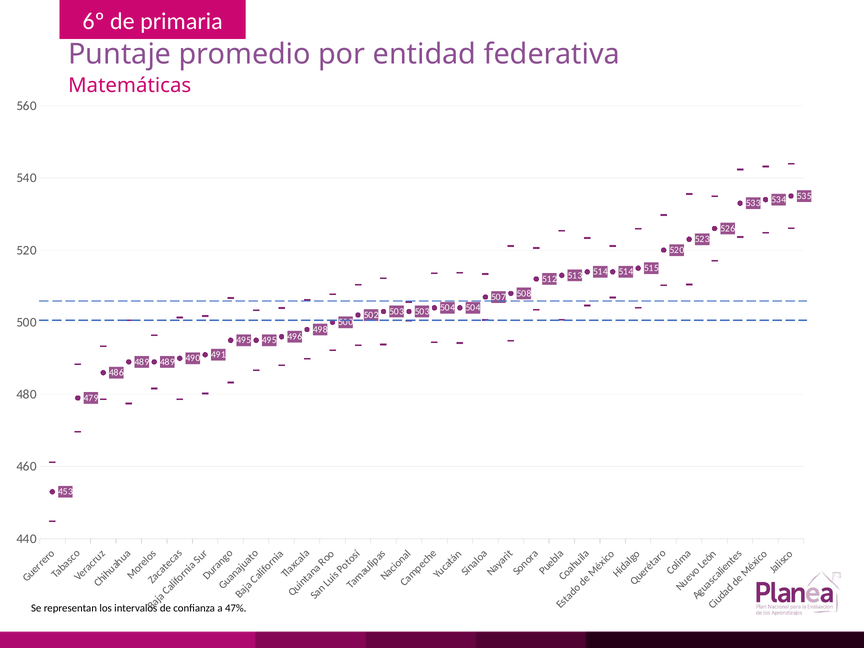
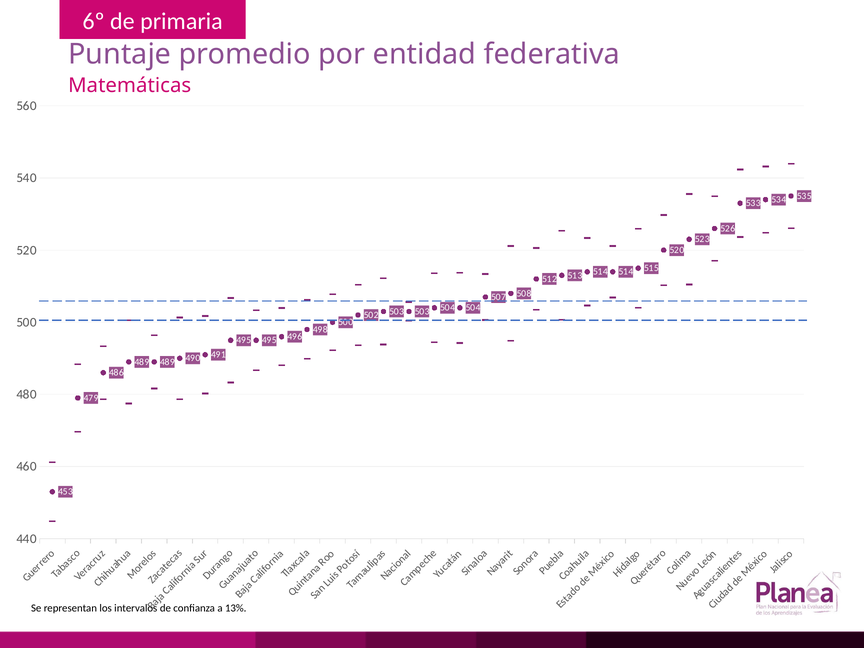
47%: 47% -> 13% (236, 608)
